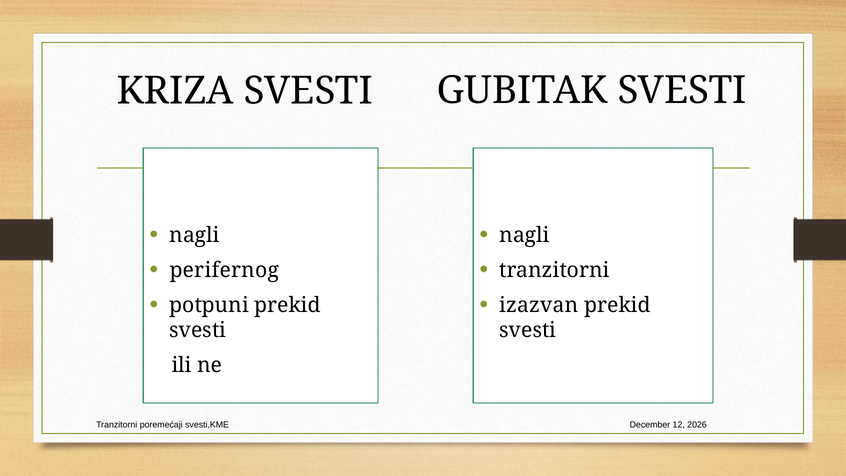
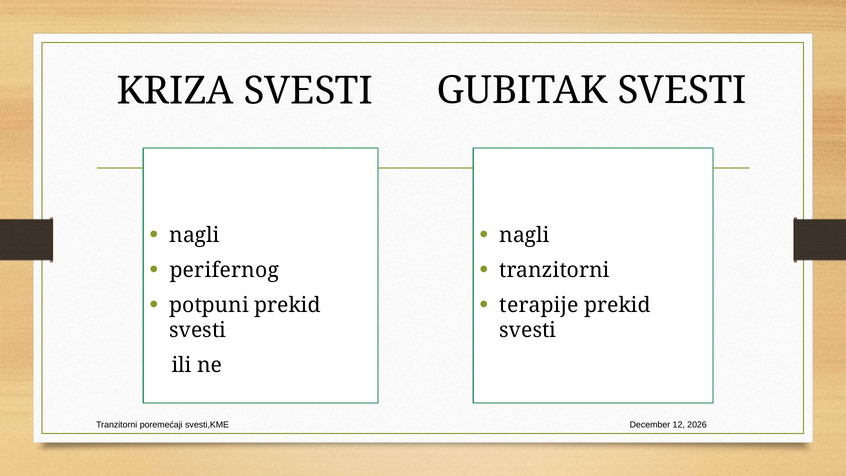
izazvan: izazvan -> terapije (539, 305)
